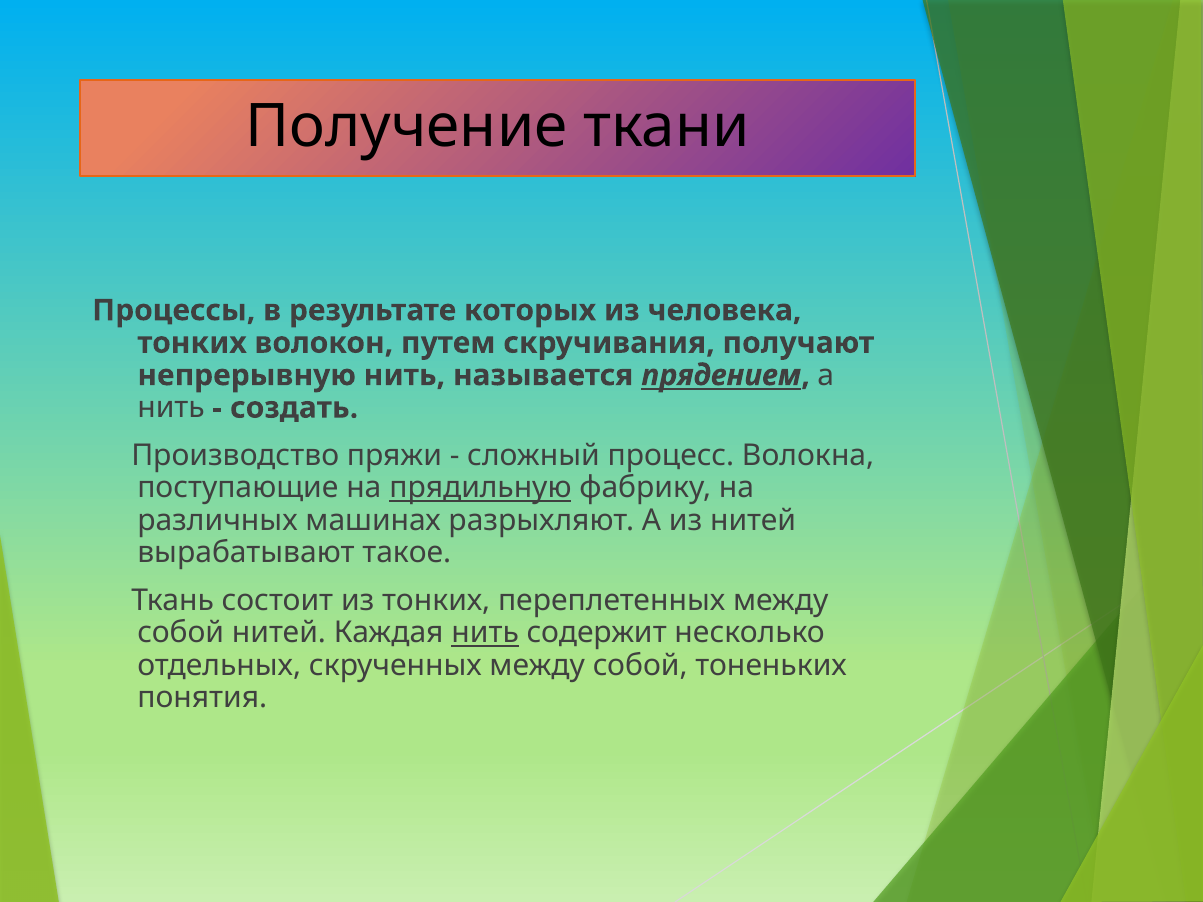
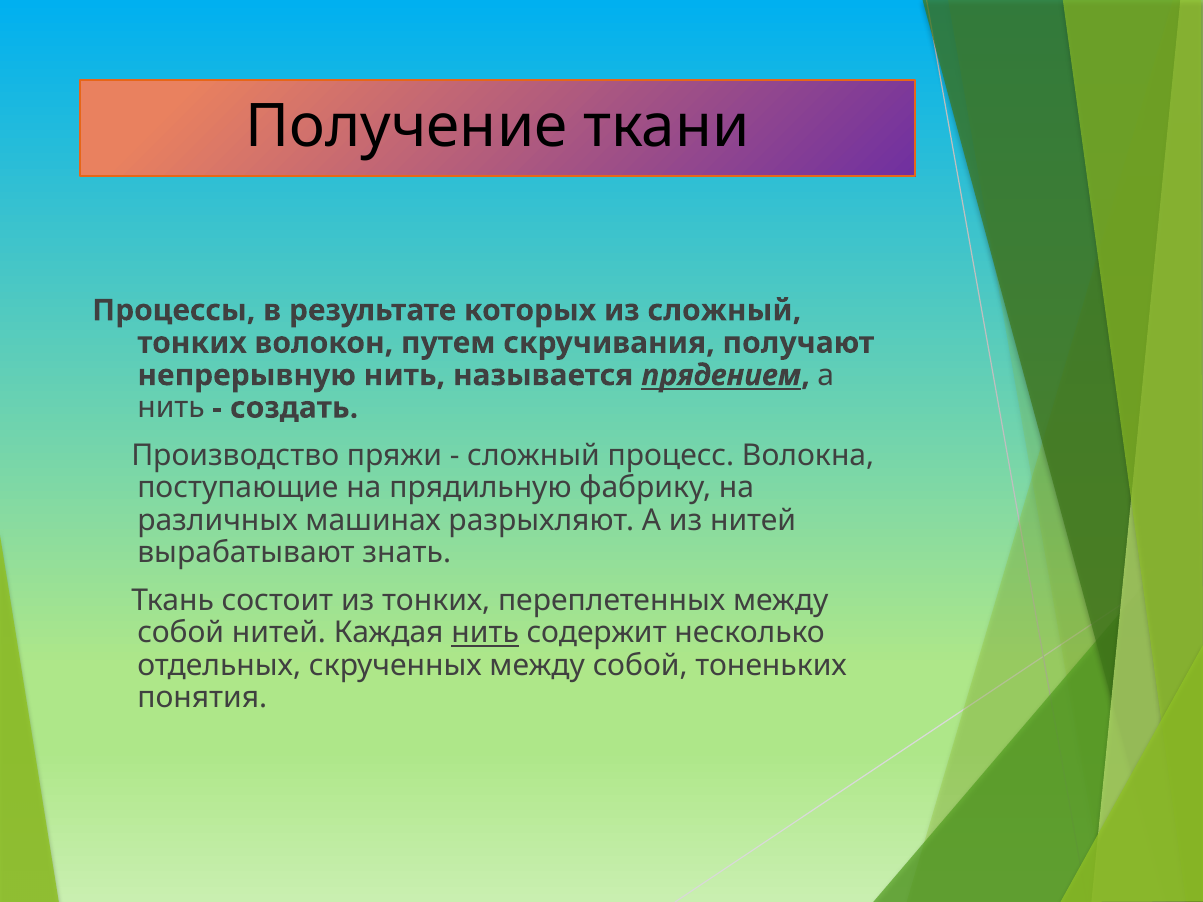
из человека: человека -> сложный (724, 310)
прядильную underline: present -> none (480, 488)
такое: такое -> знать (407, 553)
